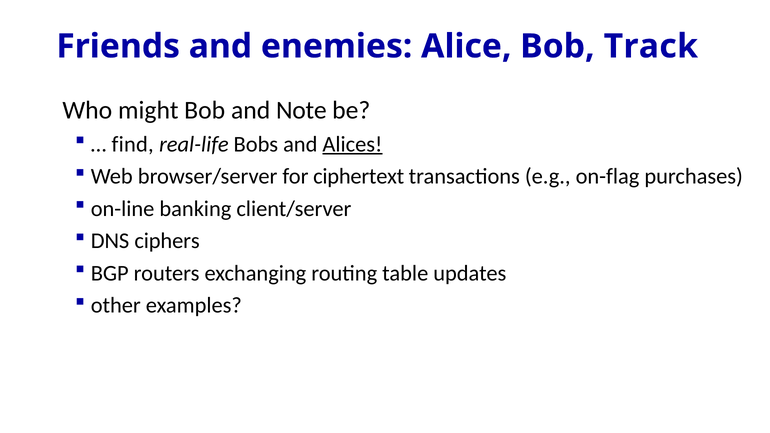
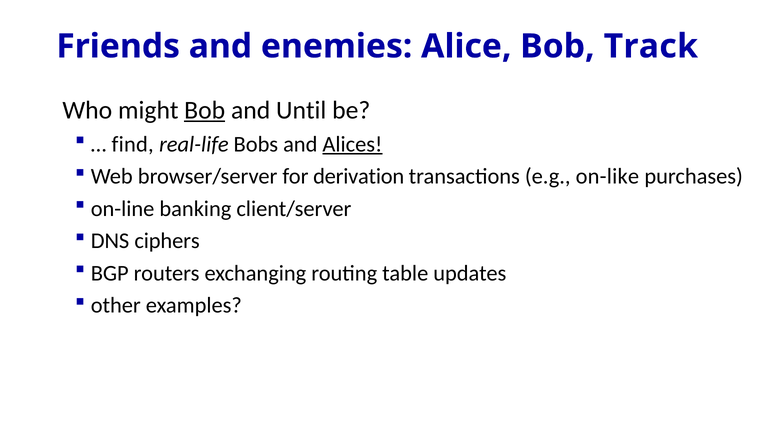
Bob underline: none -> present (205, 110)
Note: Note -> Until (301, 110)
ciphertext: ciphertext -> derivation (359, 176)
on-flag: on-flag -> on-like (607, 176)
